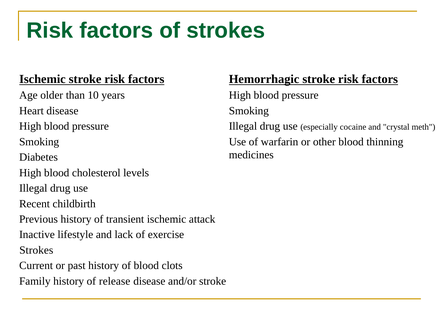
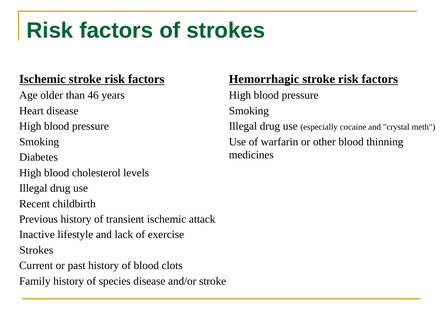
10: 10 -> 46 (93, 95)
release: release -> species (115, 281)
